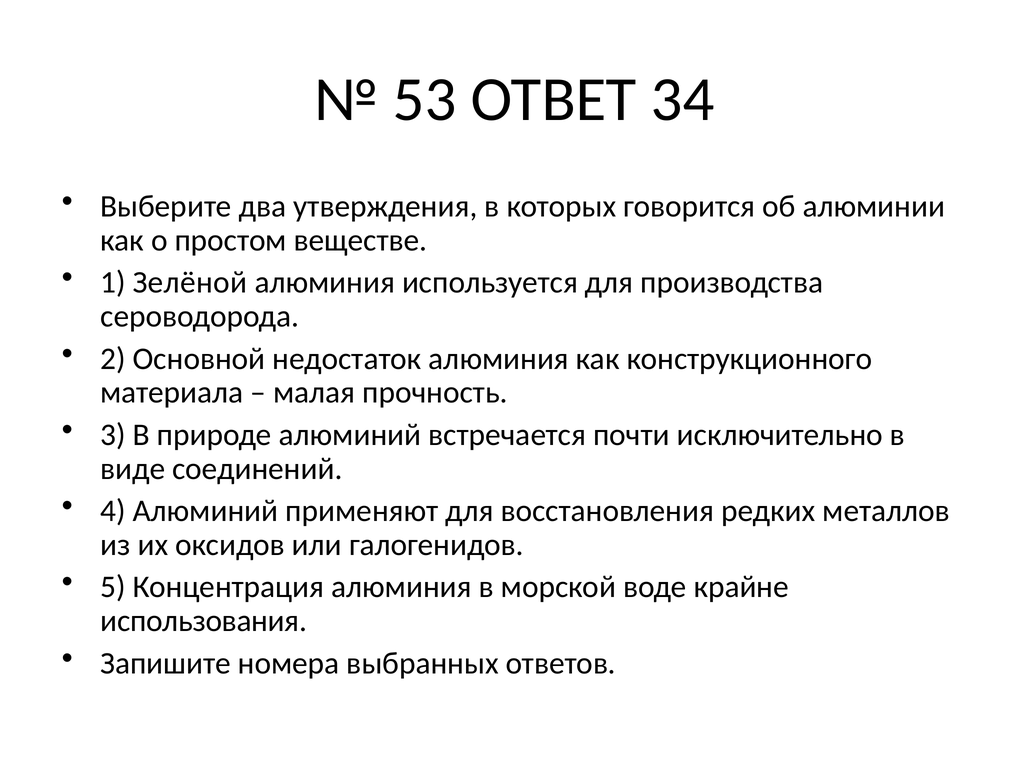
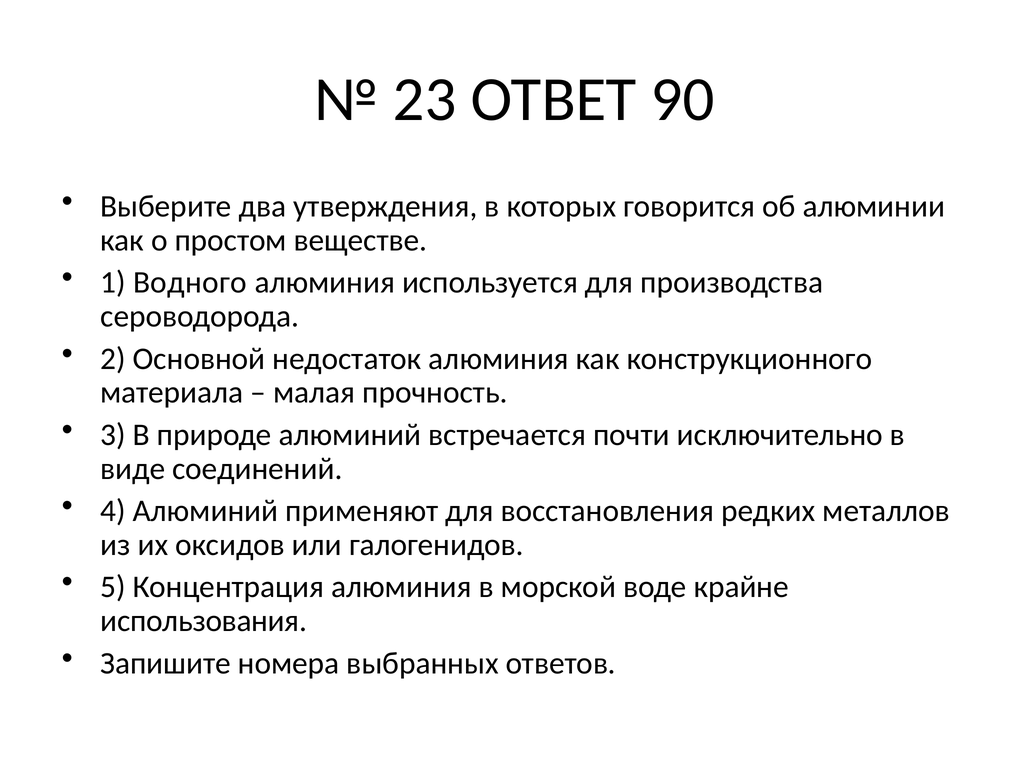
53: 53 -> 23 (425, 100)
34: 34 -> 90 (683, 100)
Зелёной: Зелёной -> Водного (190, 282)
